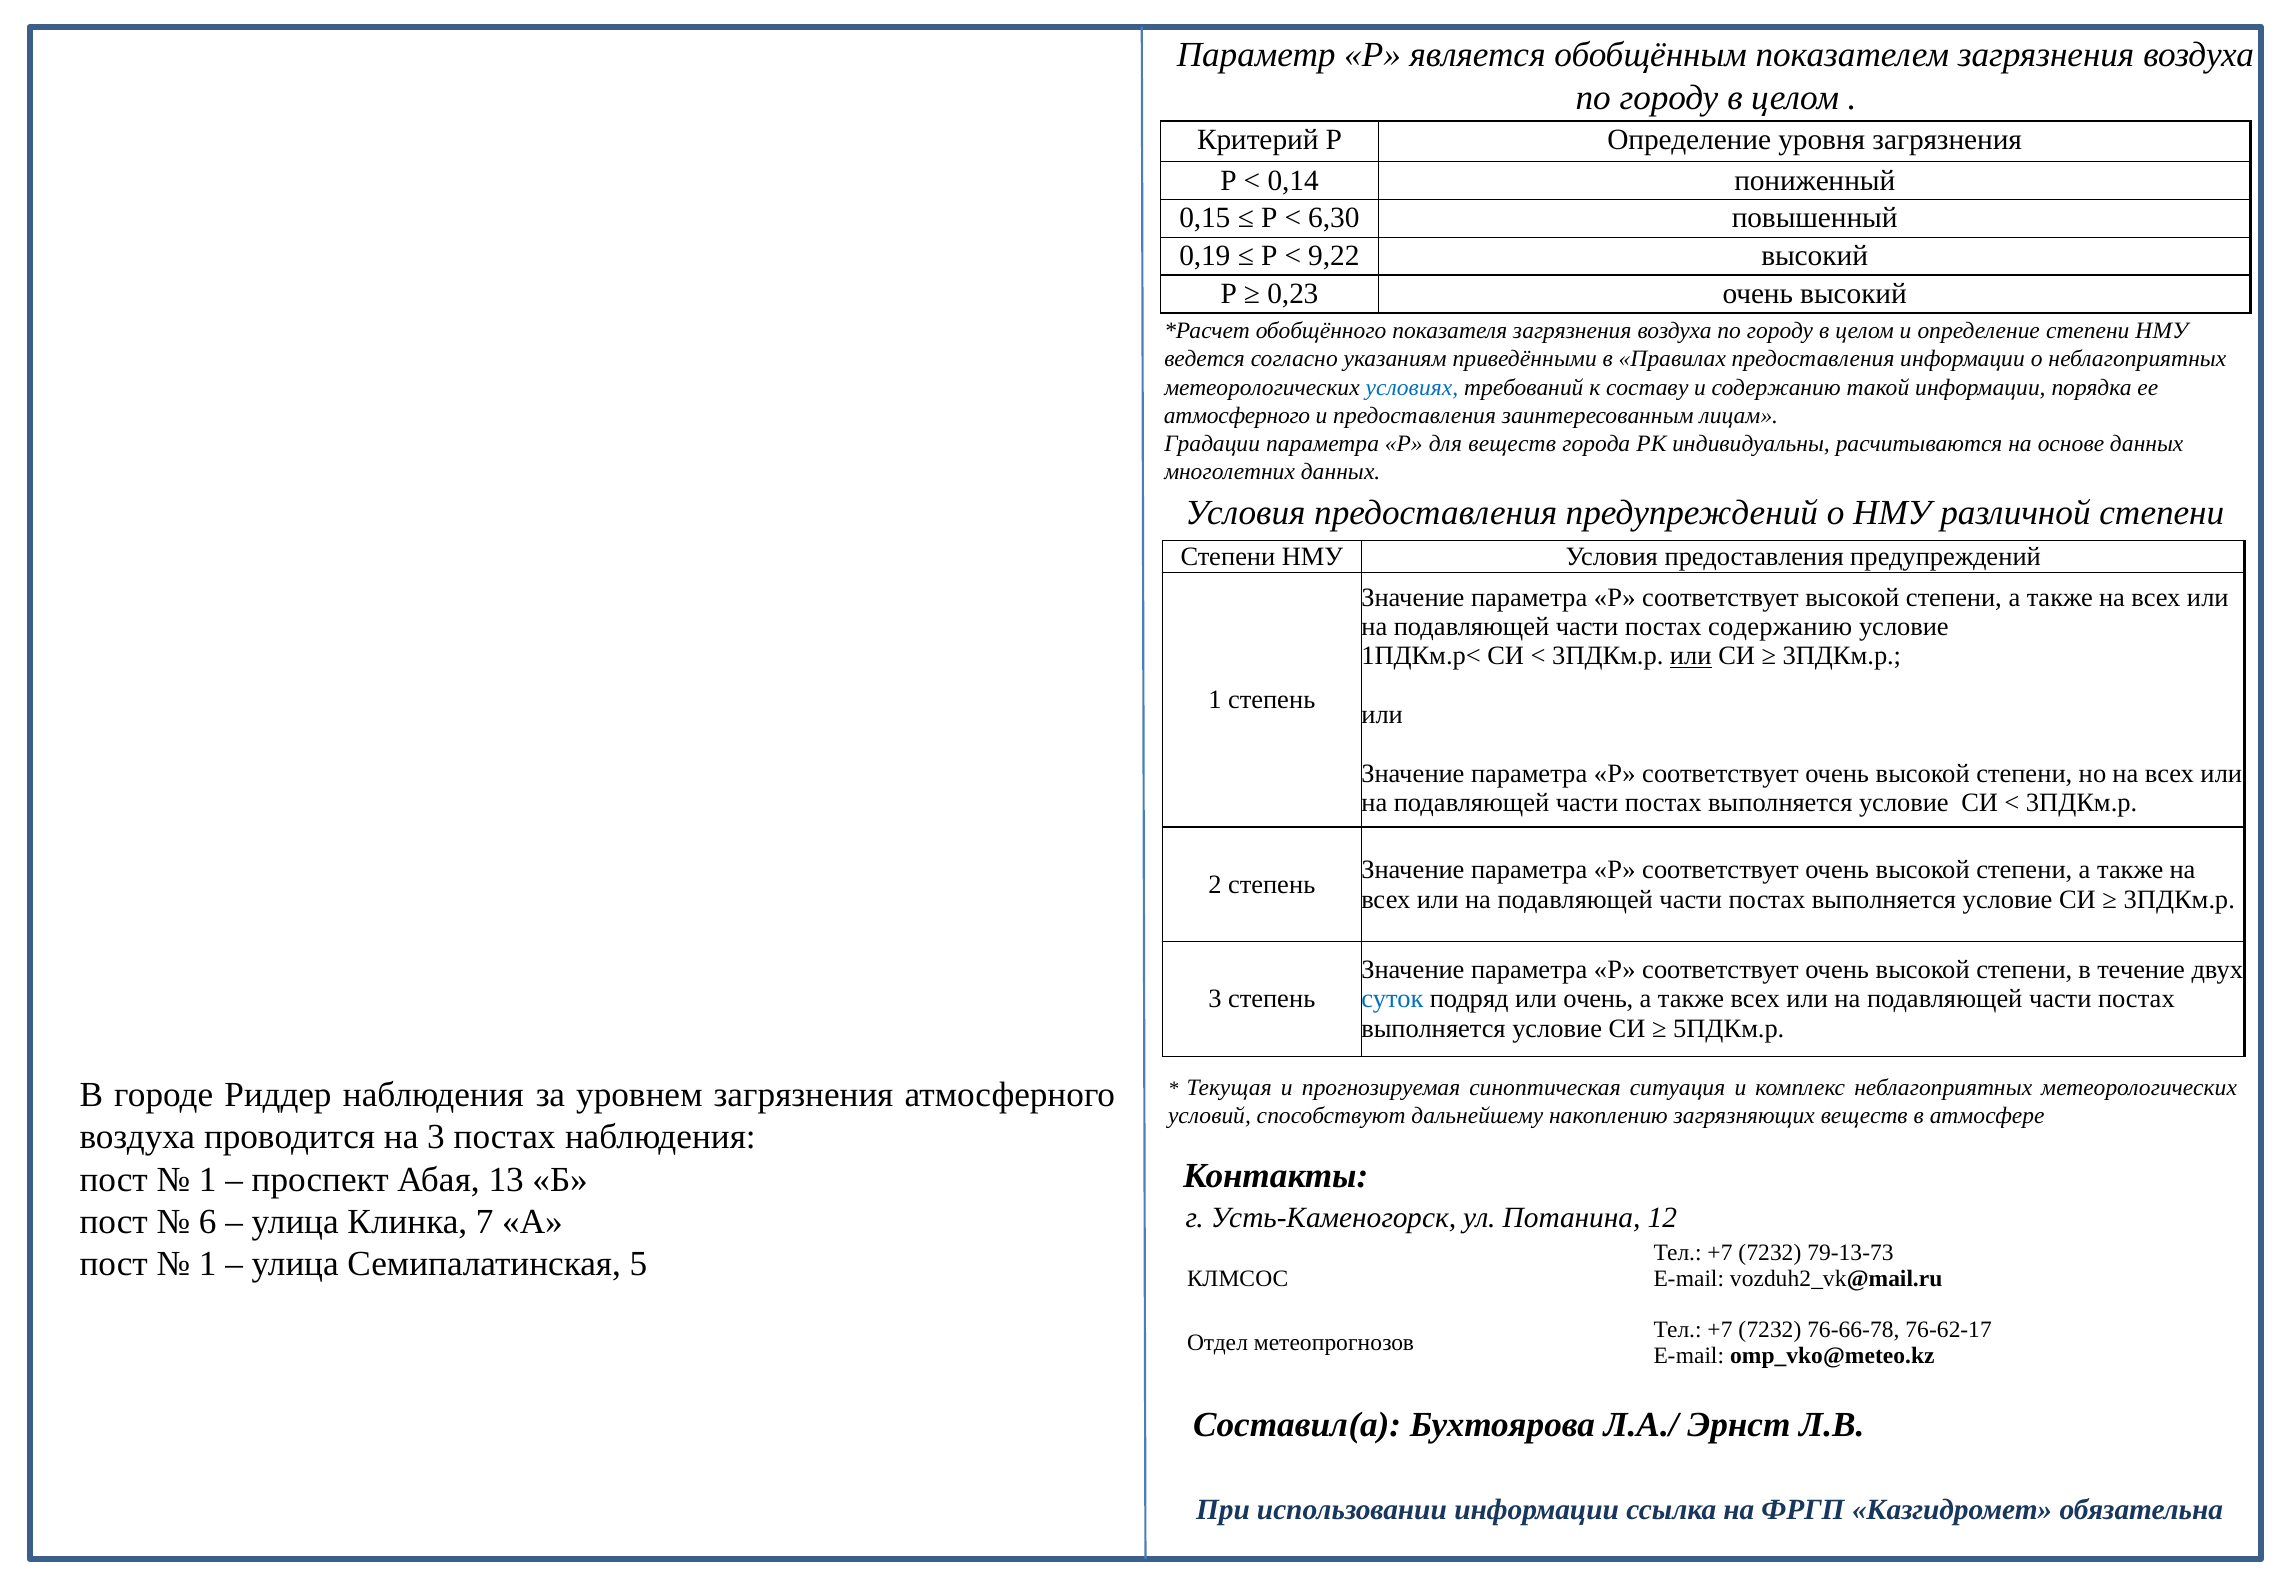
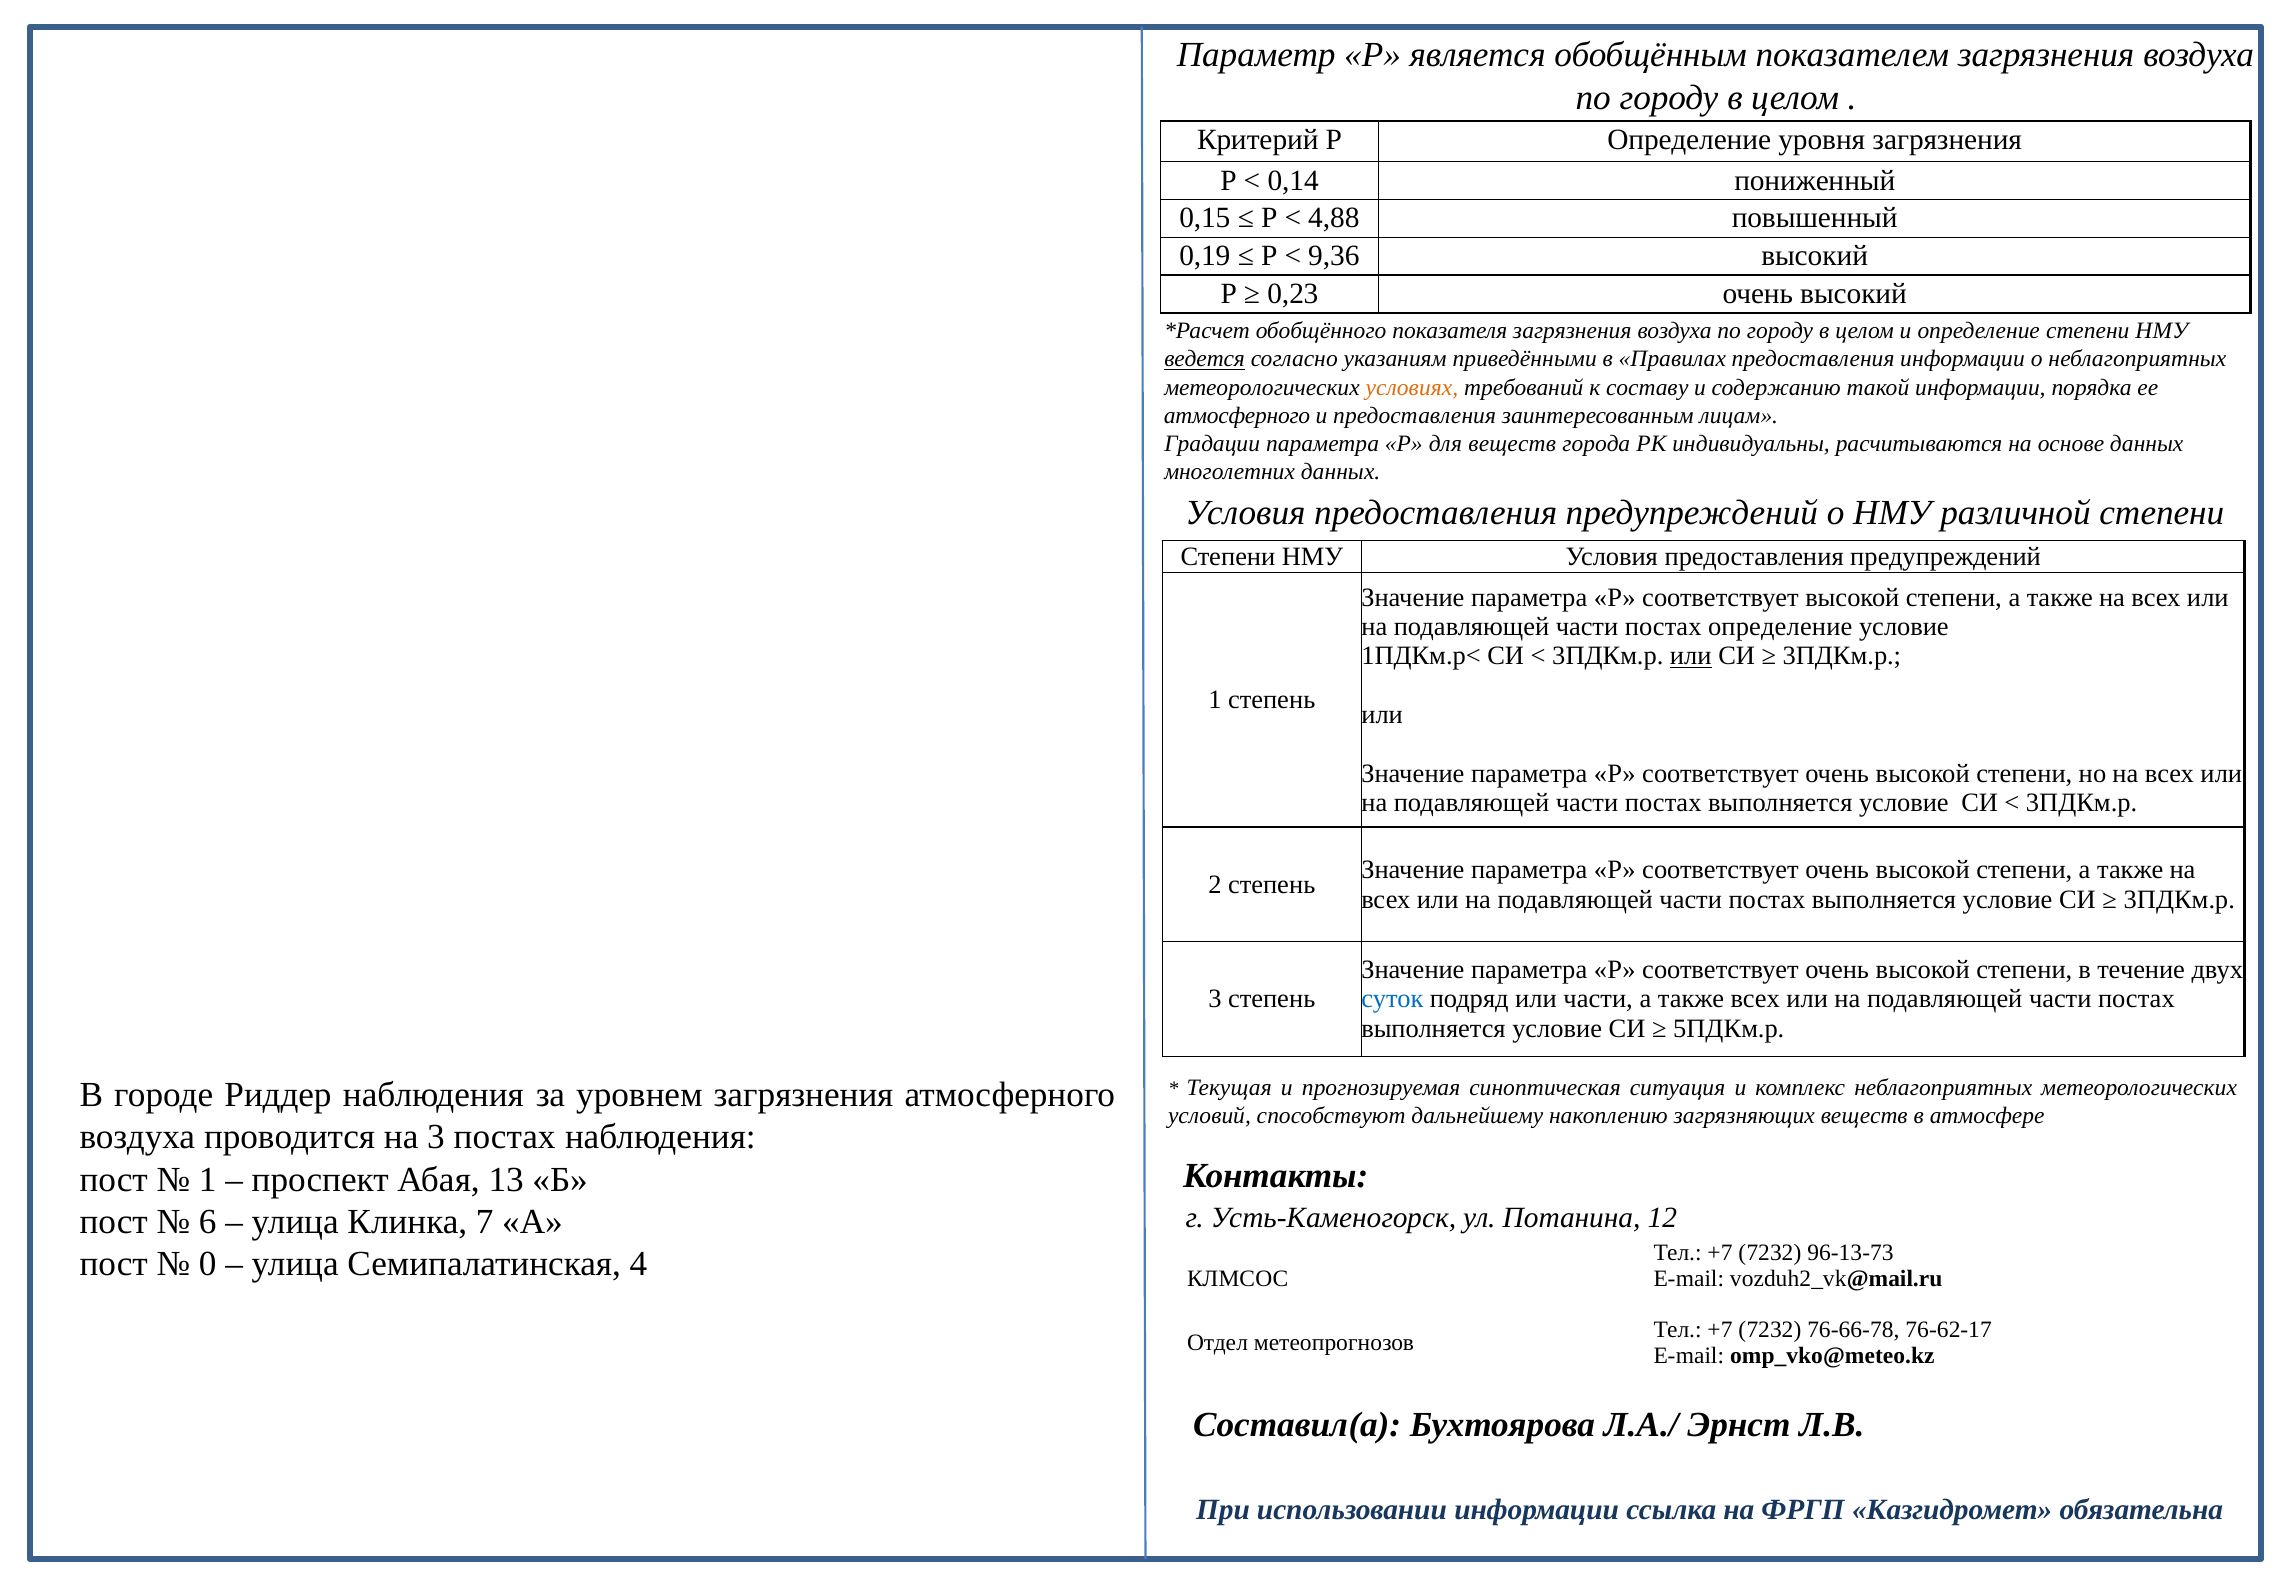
6,30: 6,30 -> 4,88 (1334, 218)
9,22: 9,22 -> 9,36 (1334, 256)
ведется underline: none -> present (1205, 359)
условиях colour: blue -> orange (1412, 387)
постах содержанию: содержанию -> определение (1780, 627)
или очень: очень -> части (1598, 999)
79-13-73: 79-13-73 -> 96-13-73 (1850, 1252)
1: 1 -> 0 (208, 1264)
5: 5 -> 4 (638, 1264)
